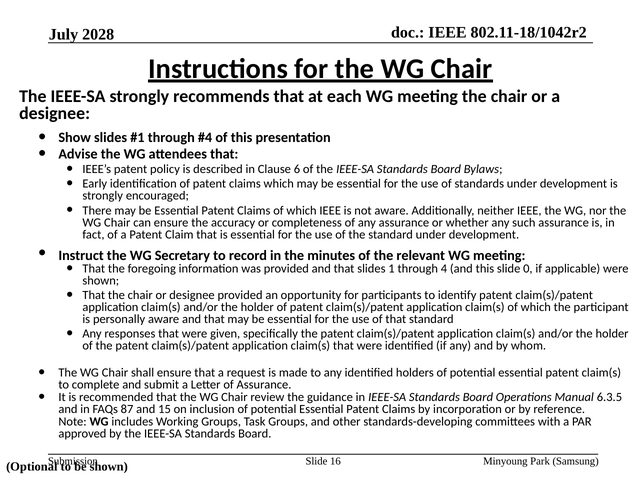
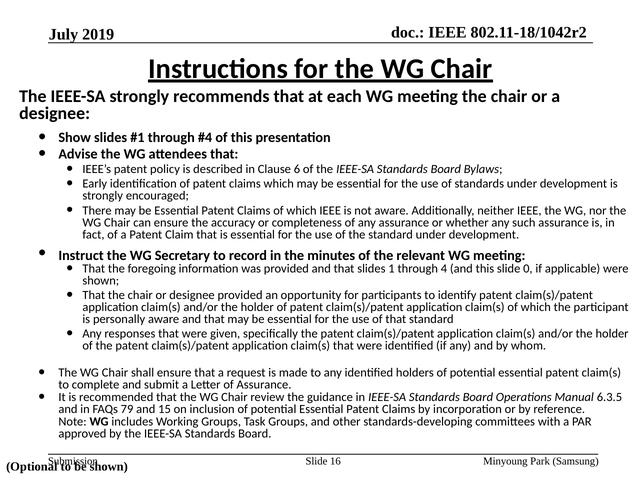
2028: 2028 -> 2019 (98, 34)
87: 87 -> 79 (127, 409)
